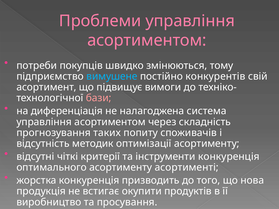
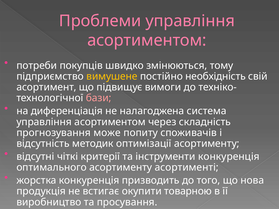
вимушене colour: light blue -> yellow (112, 76)
конкурентів: конкурентів -> необхідність (216, 76)
таких: таких -> може (107, 133)
продуктів: продуктів -> товарною (188, 191)
